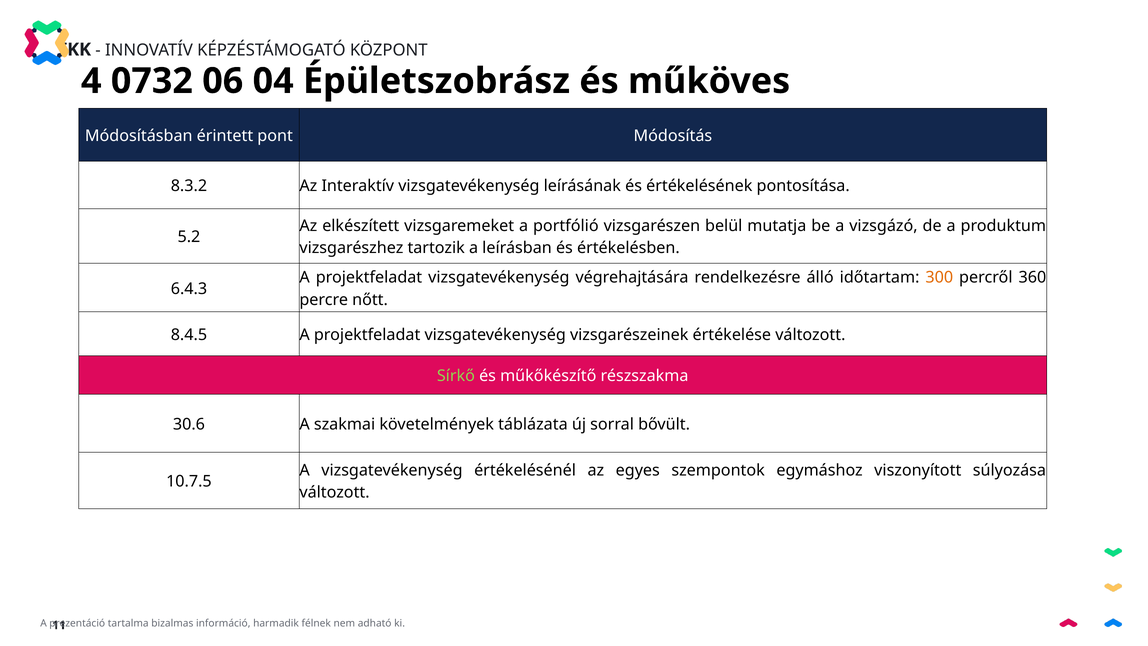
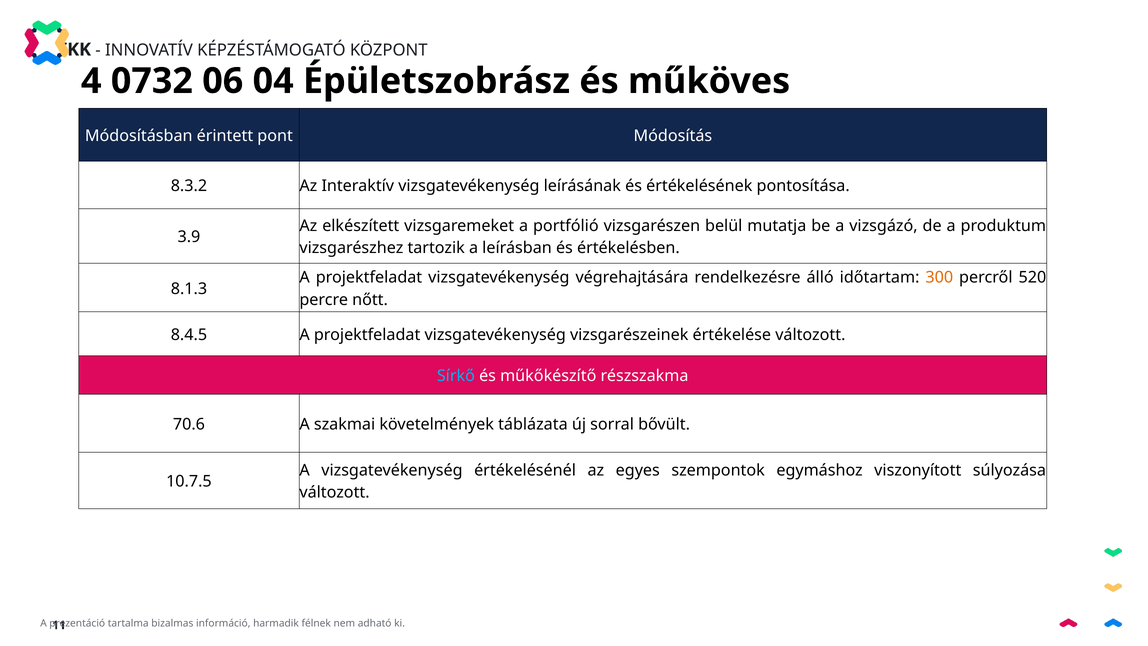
5.2: 5.2 -> 3.9 (189, 237)
360: 360 -> 520 (1032, 278)
6.4.3: 6.4.3 -> 8.1.3 (189, 289)
Sírkő colour: light green -> light blue (456, 376)
30.6: 30.6 -> 70.6 (189, 424)
